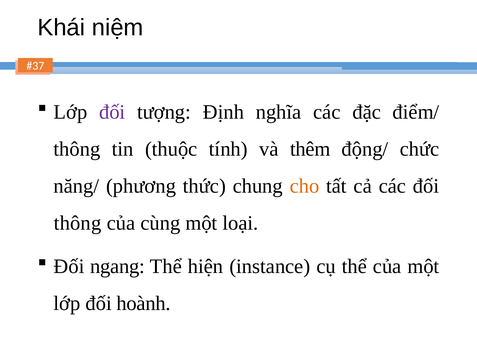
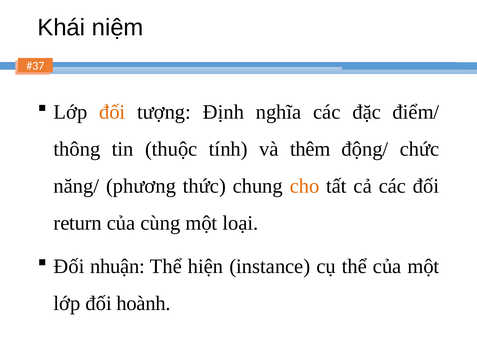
đối colour: purple -> orange (112, 112)
thông: thông -> return (78, 223)
ngang: ngang -> nhuận (117, 266)
